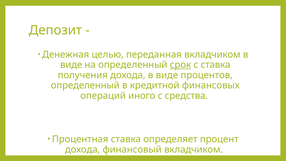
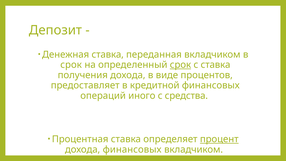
Денежная целью: целью -> ставка (108, 54)
виде: виде -> срок (71, 65)
определенный: определенный -> предоставляет (85, 85)
процент underline: none -> present (219, 139)
дохода финансовый: финансовый -> финансовых (132, 149)
